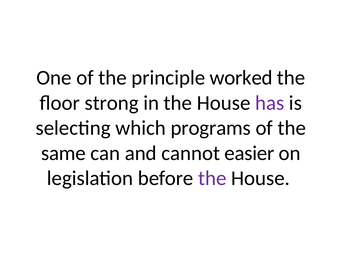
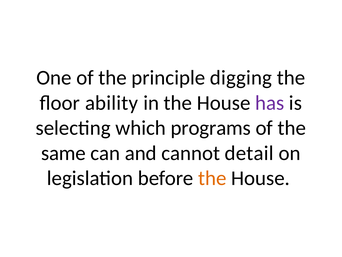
worked: worked -> digging (241, 78)
strong: strong -> ability (112, 103)
easier: easier -> detail (249, 153)
the colour: purple -> orange (212, 178)
